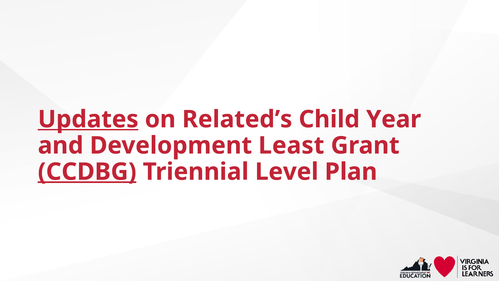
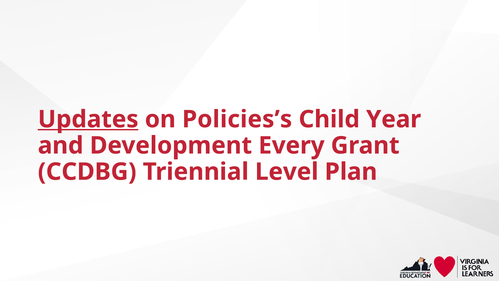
Related’s: Related’s -> Policies’s (237, 119)
Least: Least -> Every (291, 145)
CCDBG underline: present -> none (87, 172)
